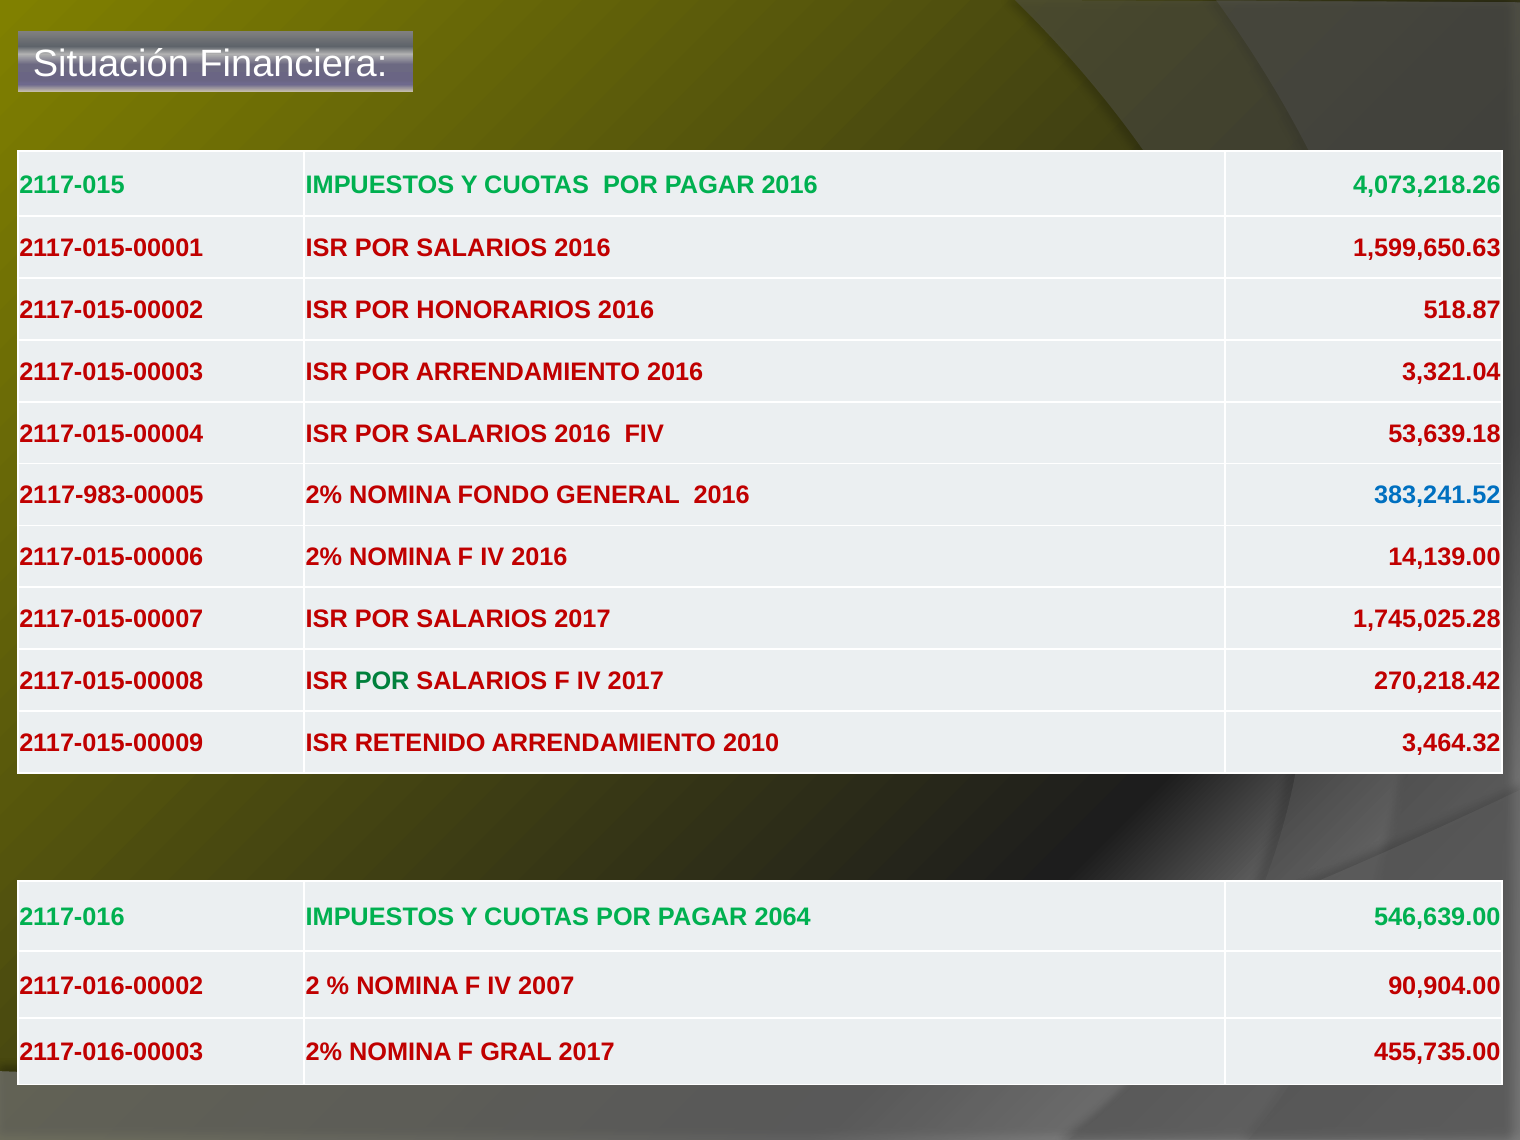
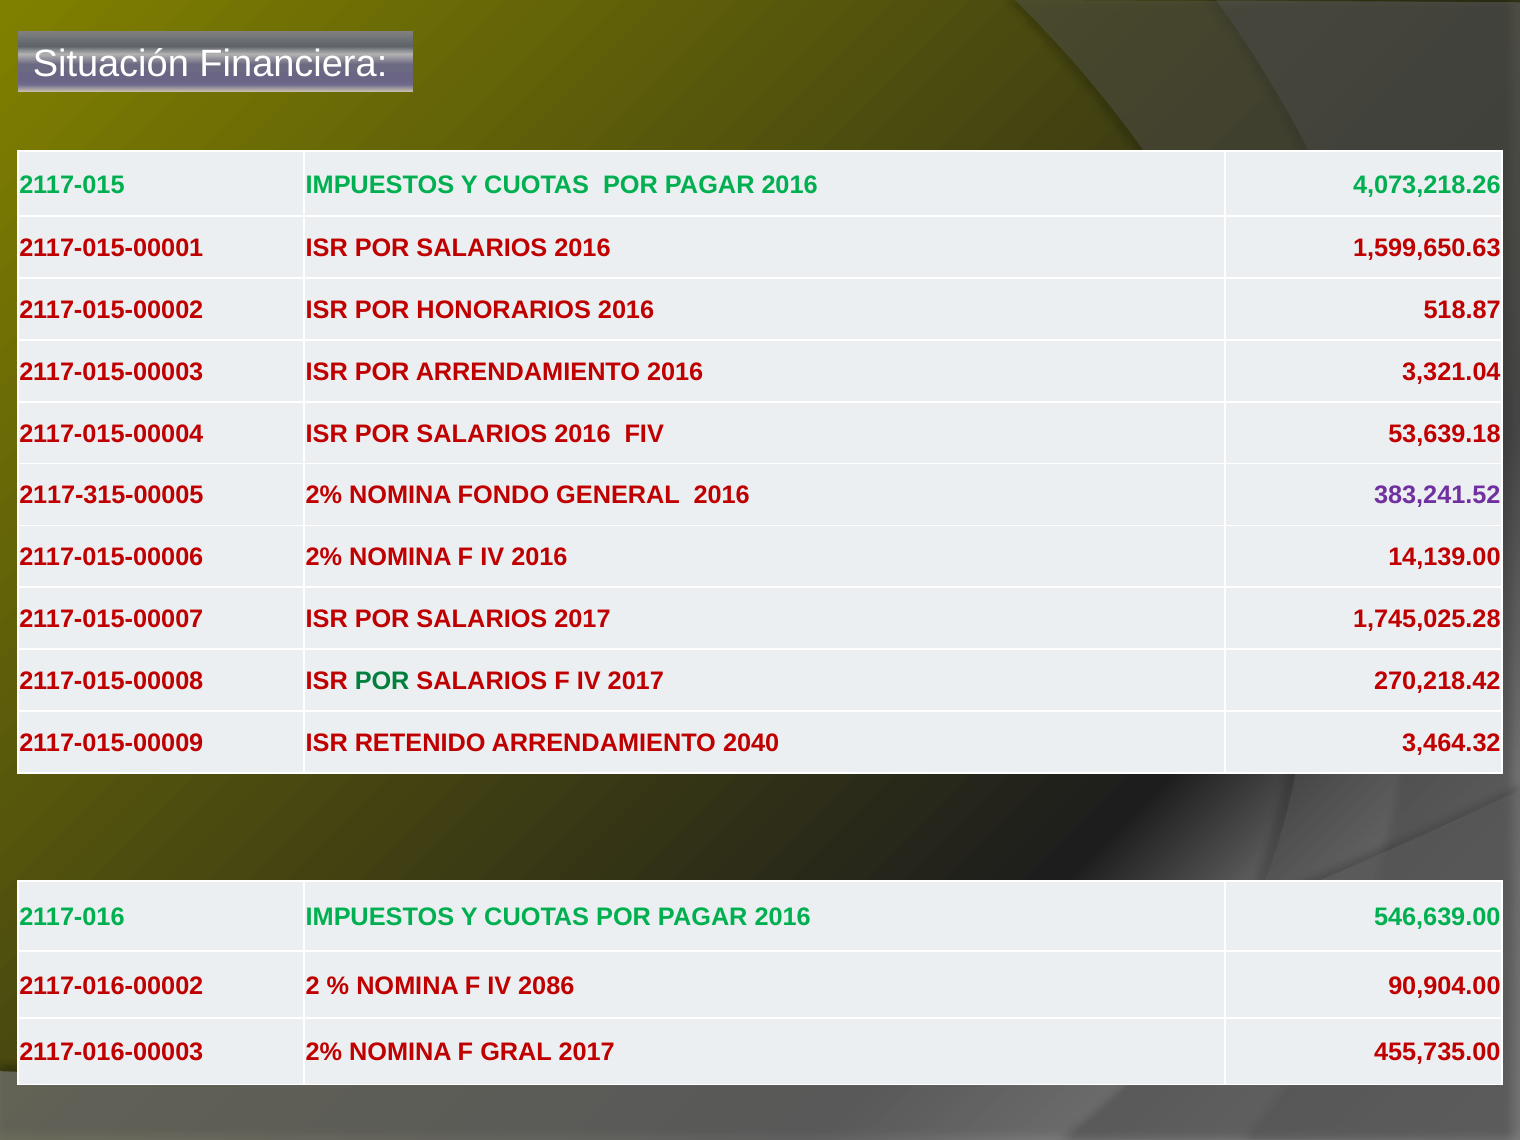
2117-983-00005: 2117-983-00005 -> 2117-315-00005 (111, 496)
383,241.52 colour: blue -> purple (1437, 496)
2010: 2010 -> 2040 (751, 743)
2064: 2064 -> 2016 (783, 917)
2007: 2007 -> 2086 (546, 986)
